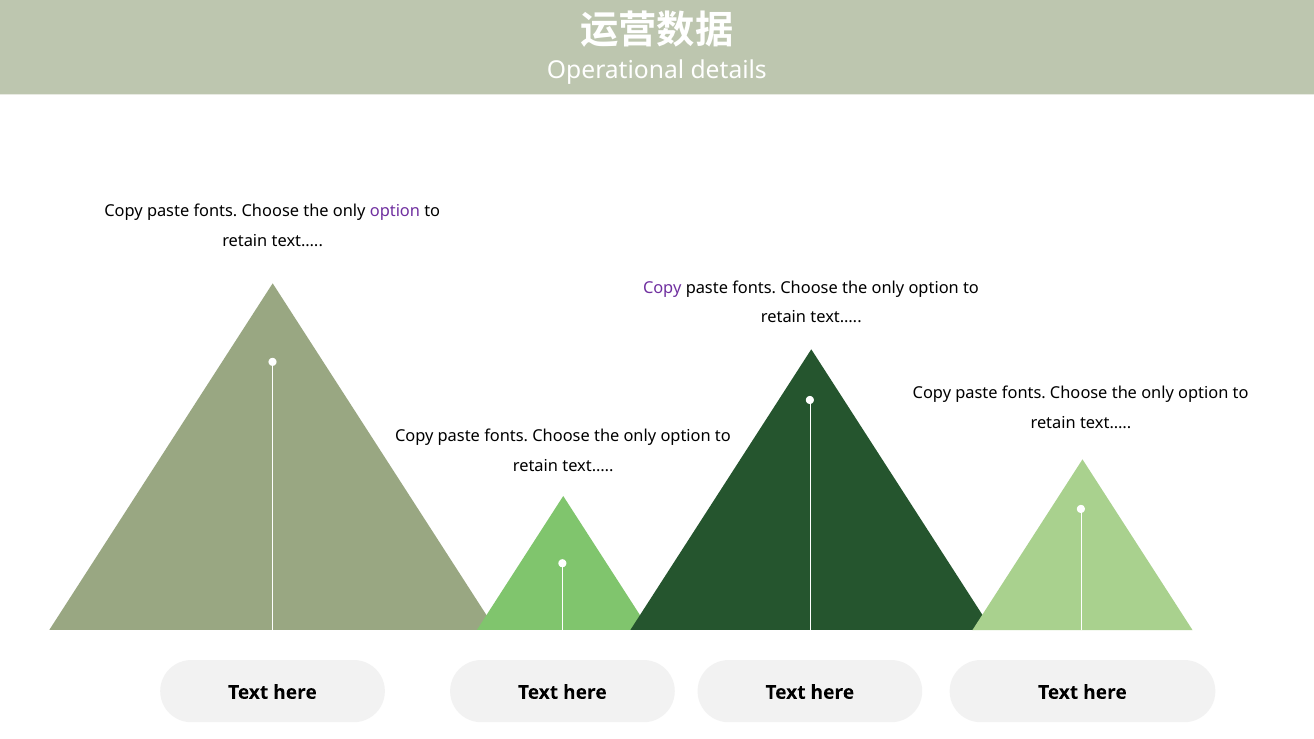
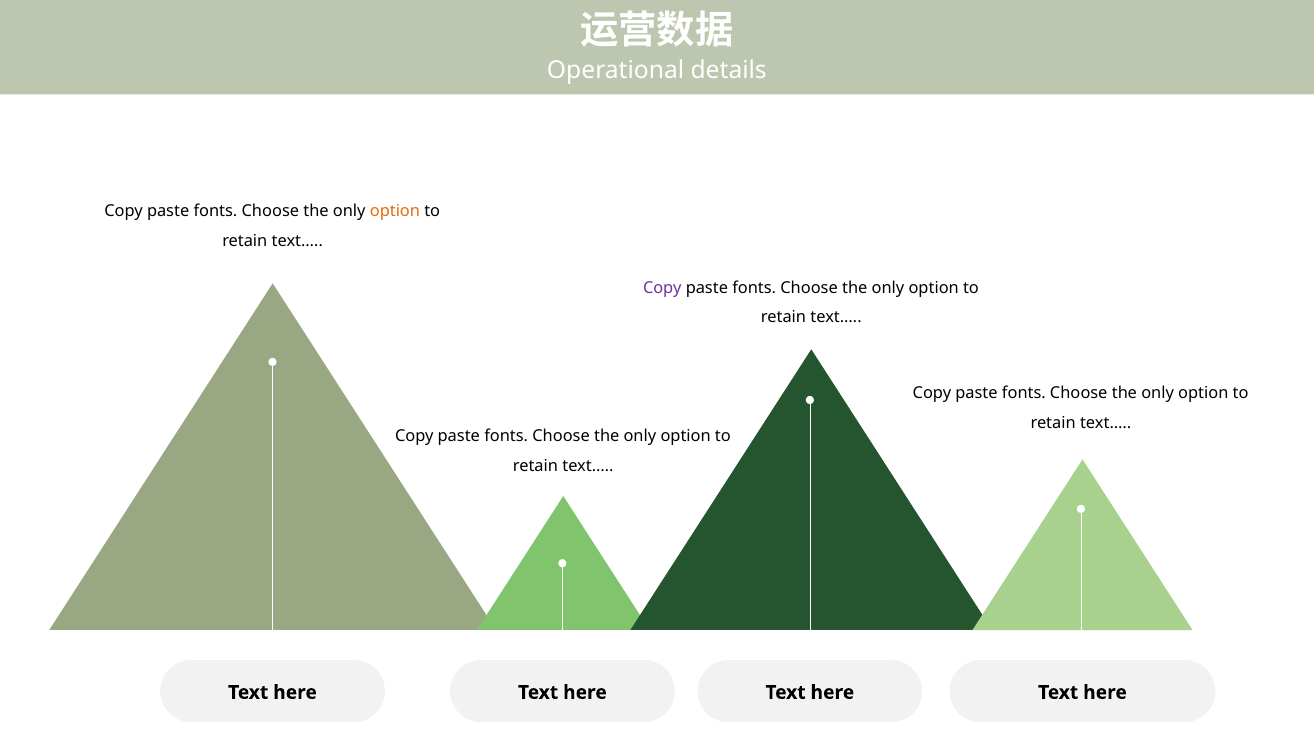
option colour: purple -> orange (395, 211)
